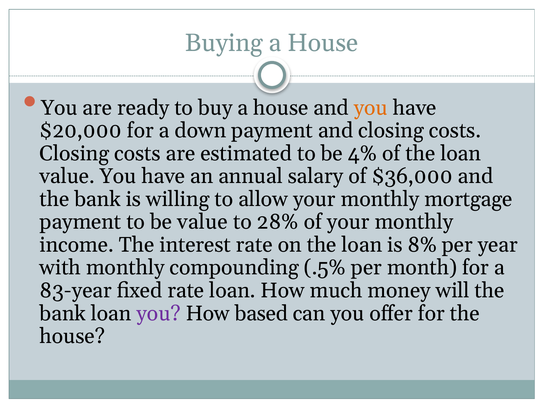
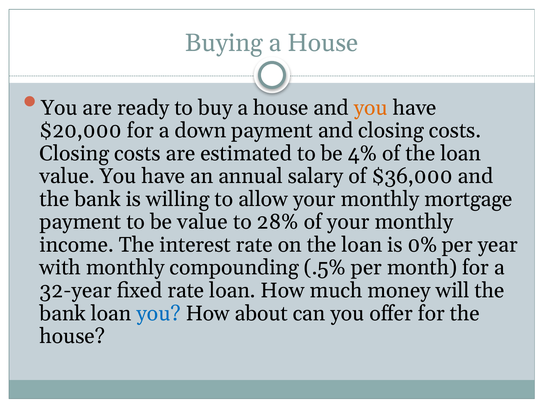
8%: 8% -> 0% (422, 245)
83-year: 83-year -> 32-year (76, 291)
you colour: purple -> blue (159, 313)
based: based -> about (261, 313)
